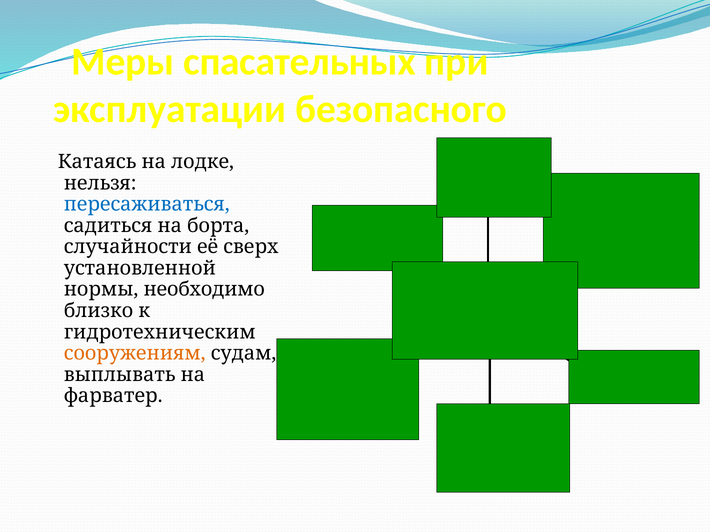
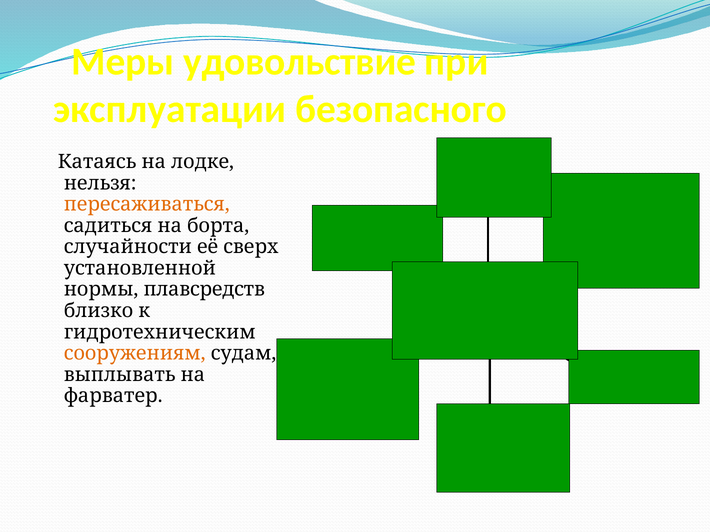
спасательных: спасательных -> удовольствие (300, 62)
пересаживаться colour: blue -> orange (147, 205)
необходимо: необходимо -> плавсредств (204, 290)
